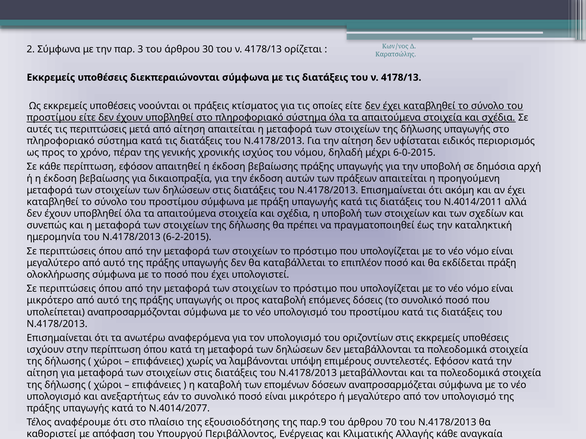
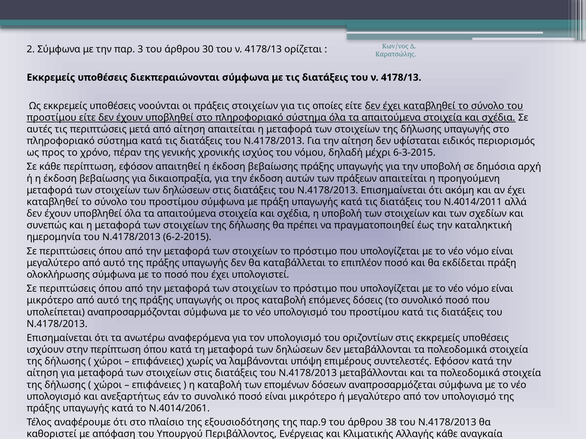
πράξεις κτίσματος: κτίσματος -> στοιχείων (255, 106)
6-0-2015: 6-0-2015 -> 6-3-2015 (414, 153)
Ν.4014/2077: Ν.4014/2077 -> Ν.4014/2061 (179, 409)
70: 70 -> 38 (391, 423)
